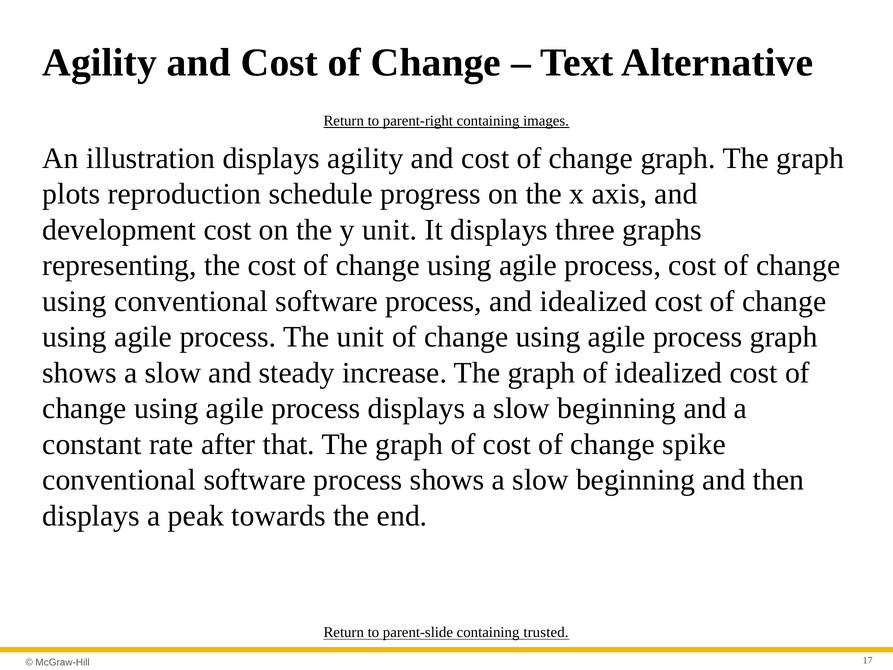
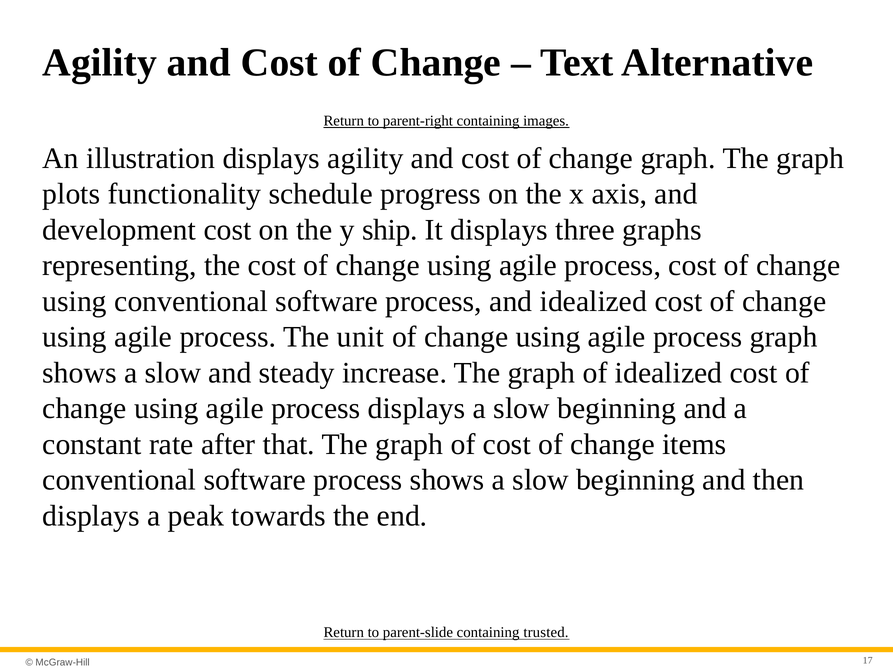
reproduction: reproduction -> functionality (184, 194)
y unit: unit -> ship (390, 230)
spike: spike -> items (694, 444)
